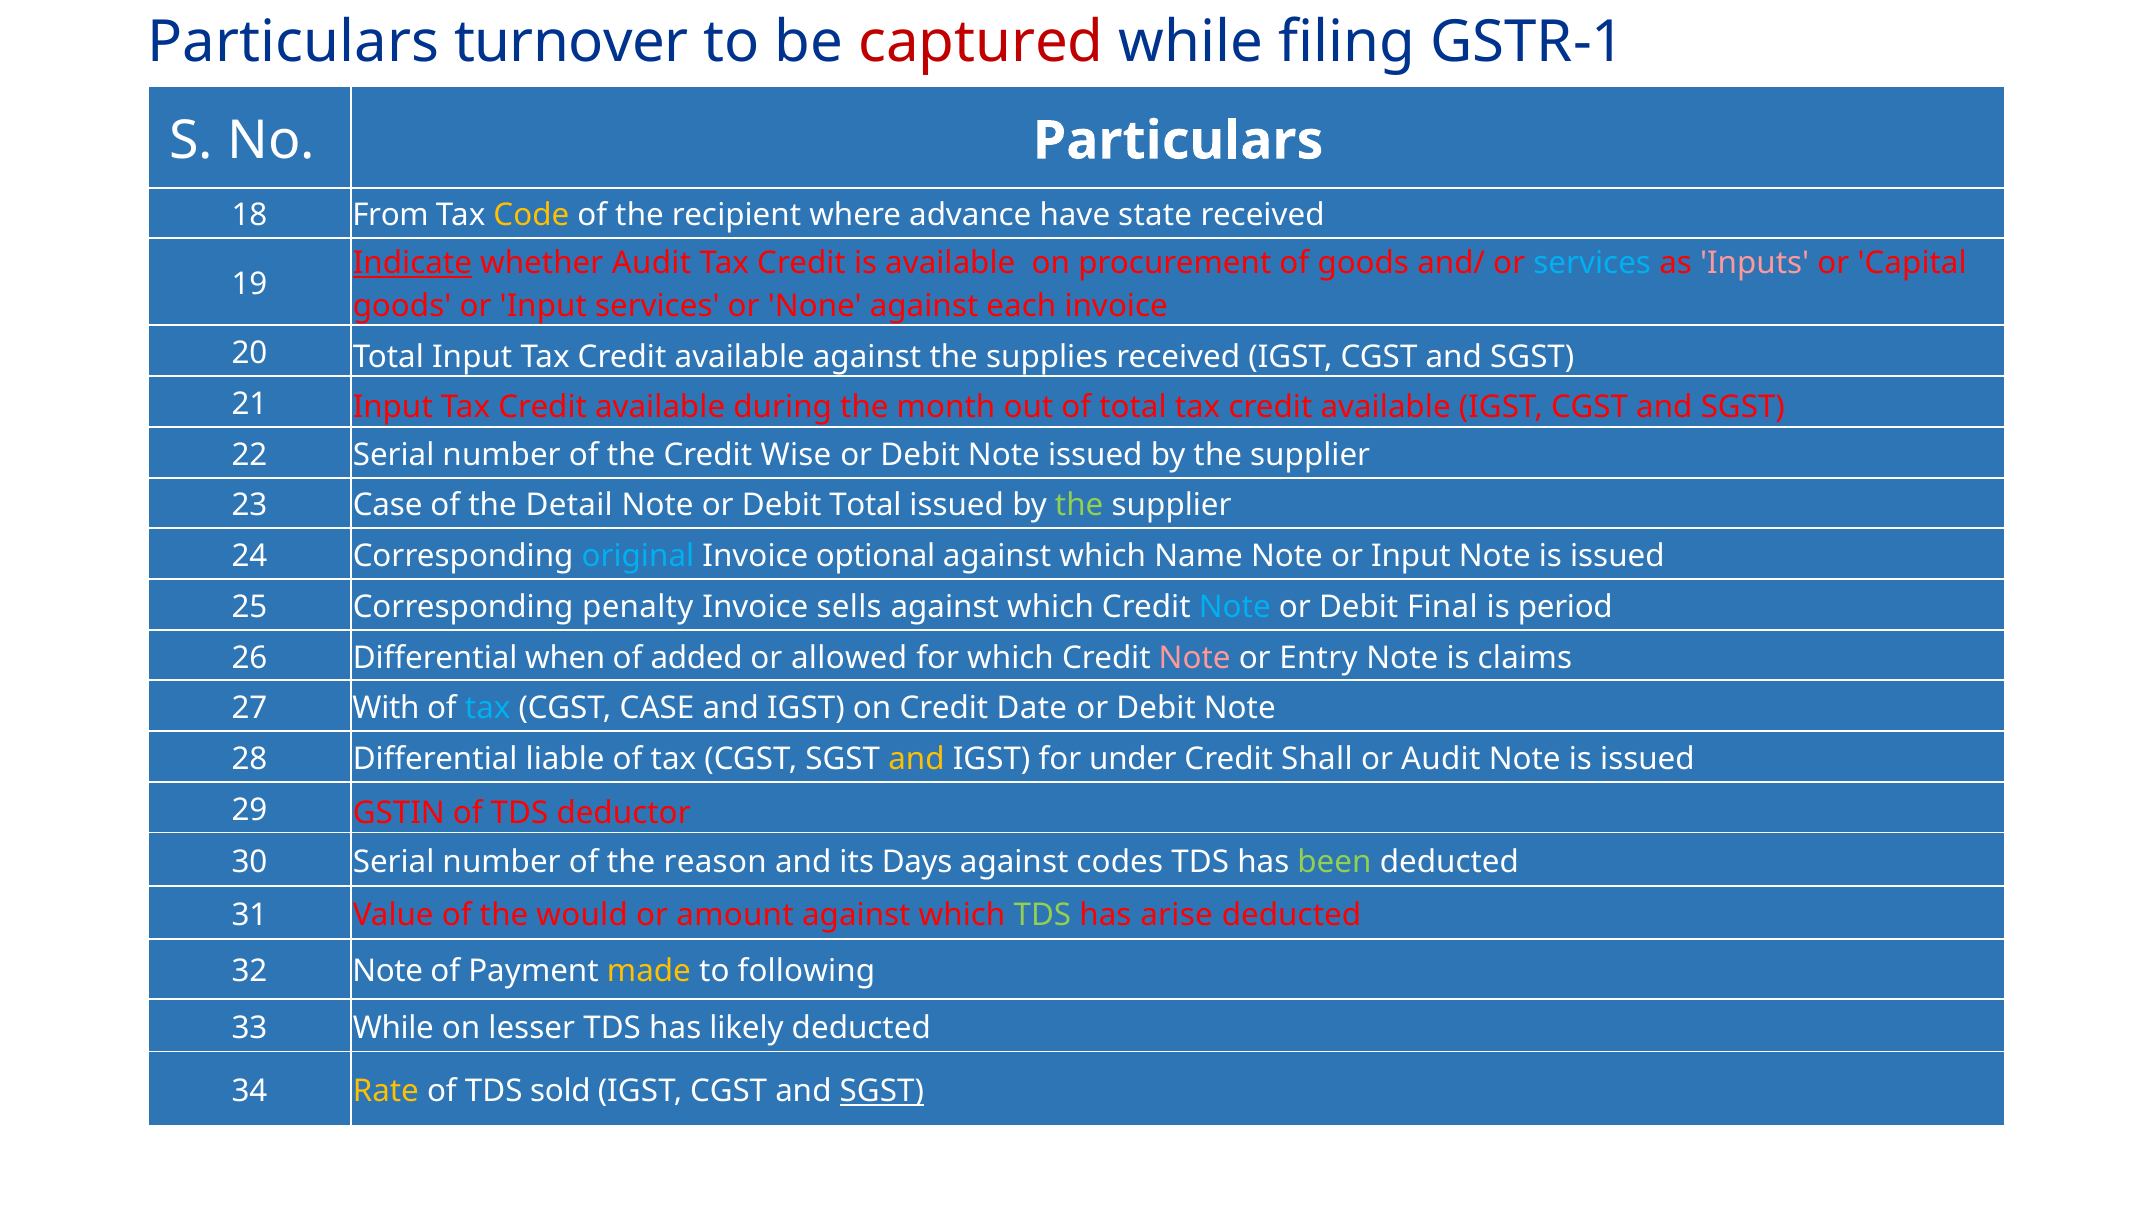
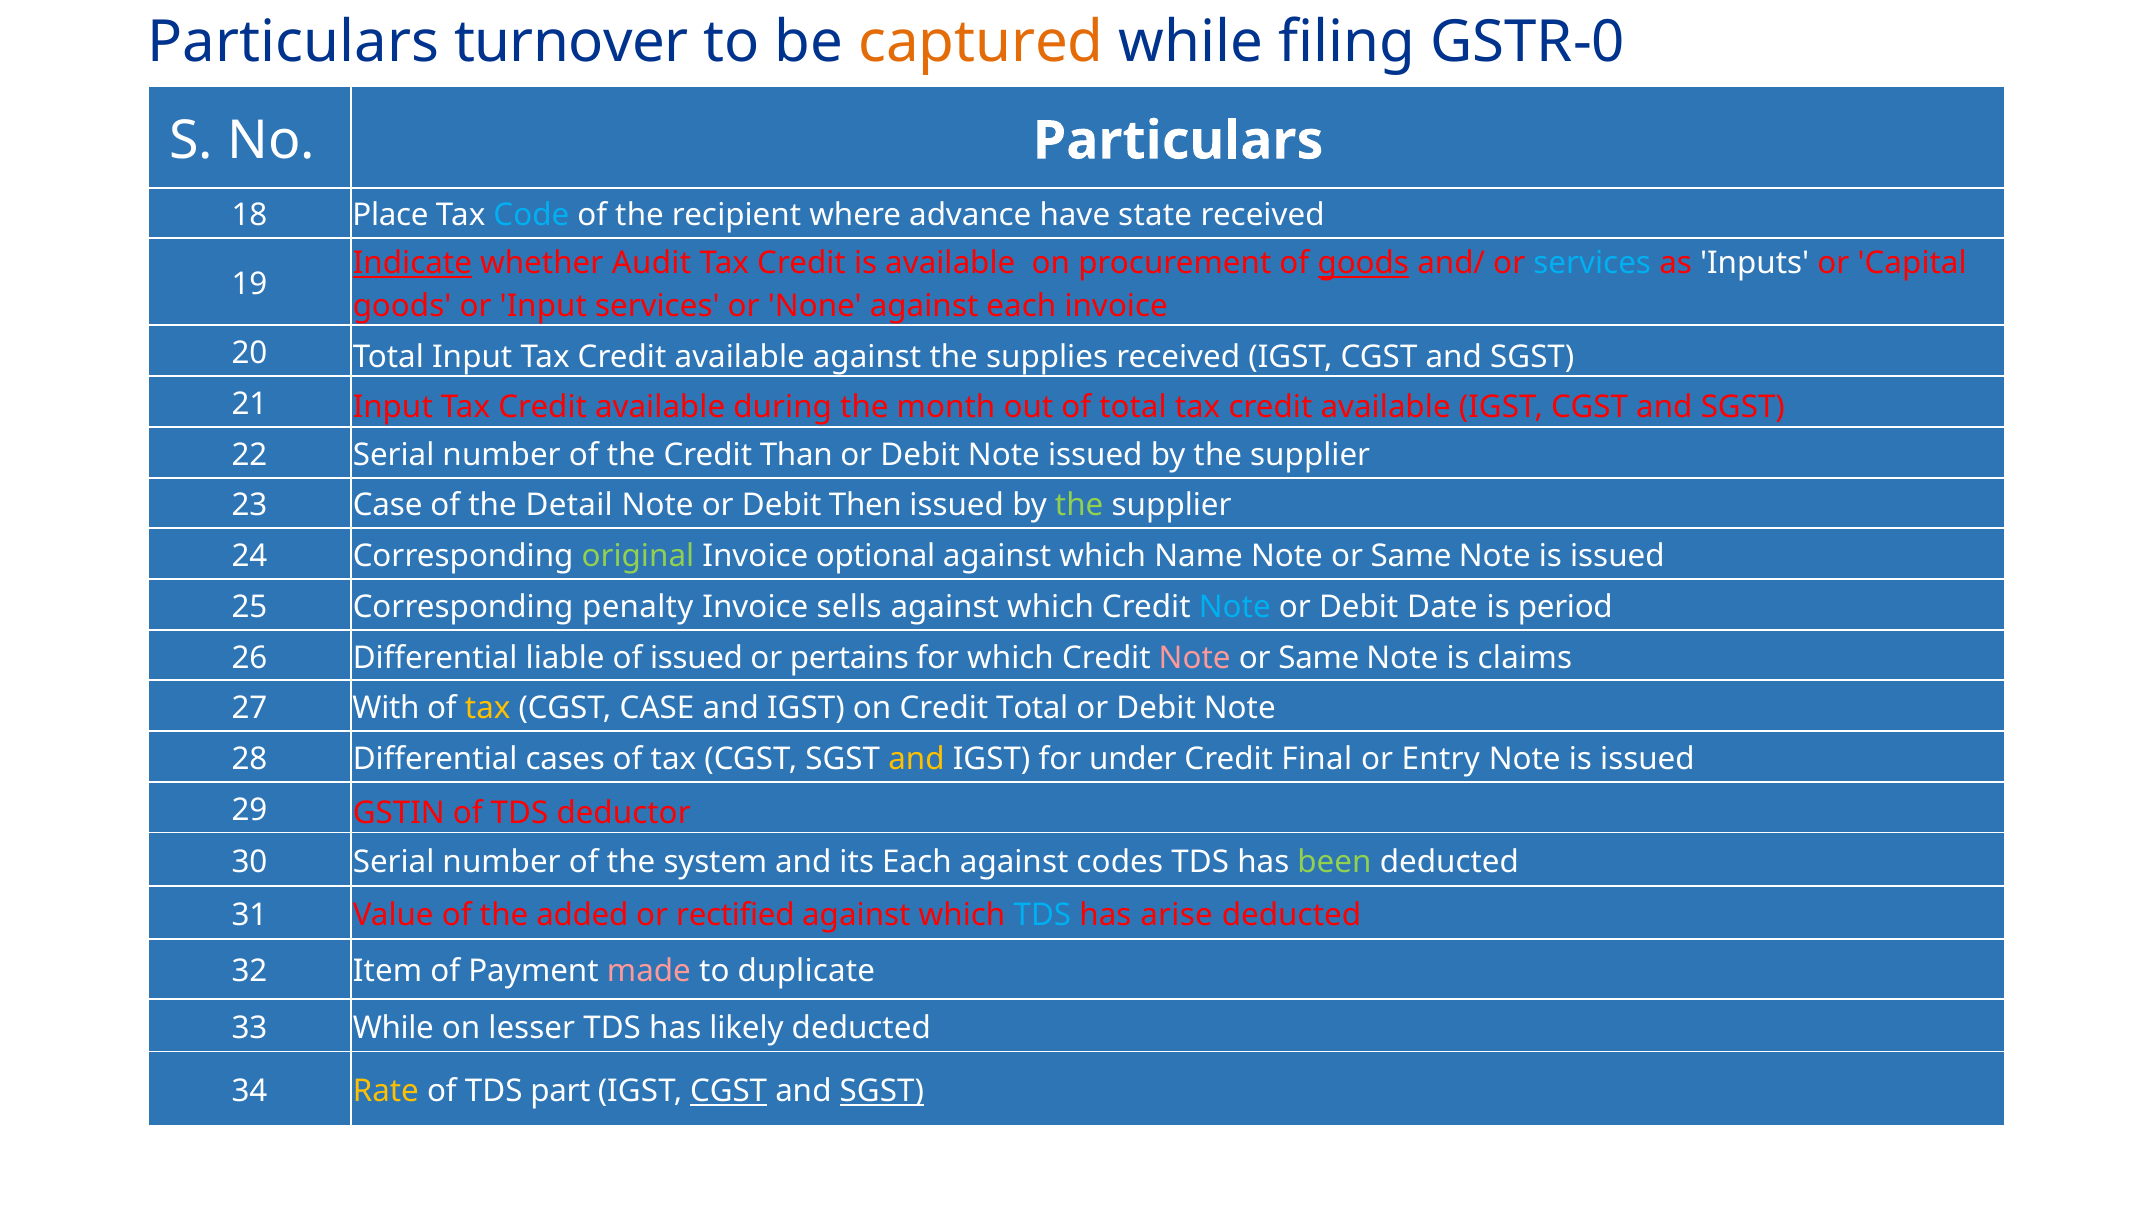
captured colour: red -> orange (981, 42)
GSTR-1: GSTR-1 -> GSTR-0 (1528, 42)
From: From -> Place (391, 216)
Code colour: yellow -> light blue (531, 216)
goods underline: none -> present (1363, 263)
Inputs colour: pink -> white (1755, 263)
Wise: Wise -> Than (796, 455)
Debit Total: Total -> Then (865, 506)
original colour: light blue -> light green (638, 556)
Input: Input -> Same (1411, 556)
Final: Final -> Date (1442, 607)
when: when -> liable (565, 658)
of added: added -> issued (697, 658)
allowed: allowed -> pertains (849, 658)
Entry: Entry -> Same (1319, 658)
tax colour: light blue -> yellow (488, 708)
Credit Date: Date -> Total (1032, 708)
liable: liable -> cases (565, 759)
Shall: Shall -> Final (1317, 759)
or Audit: Audit -> Entry (1441, 759)
reason: reason -> system (715, 862)
its Days: Days -> Each (917, 862)
would: would -> added (582, 915)
amount: amount -> rectified (735, 915)
TDS colour: light green -> light blue (1042, 915)
32 Note: Note -> Item (387, 971)
made colour: yellow -> pink (649, 971)
following: following -> duplicate (806, 971)
sold: sold -> part (560, 1091)
CGST underline: none -> present (729, 1091)
